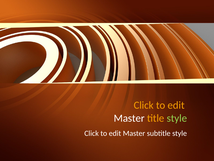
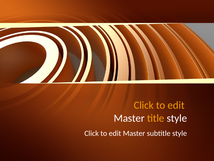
style colour: light green -> white (177, 118)
